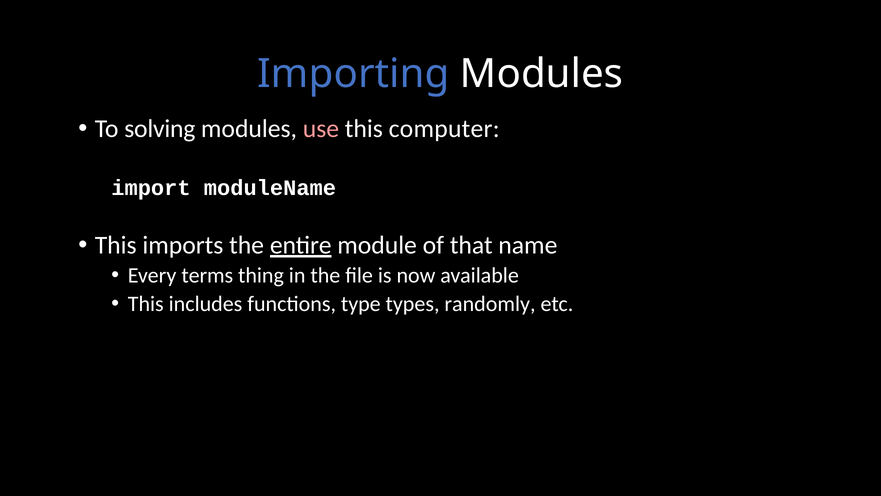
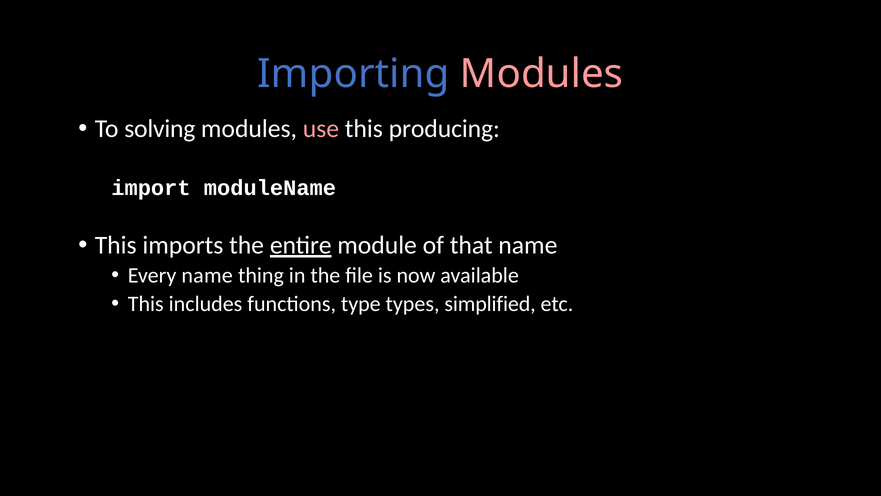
Modules colour: white -> pink (542, 74)
computer: computer -> producing (444, 129)
Every terms: terms -> name (207, 275)
randomly: randomly -> simplified (490, 304)
